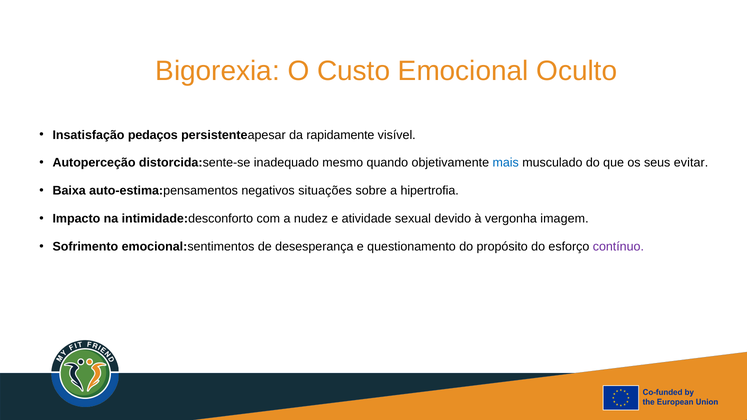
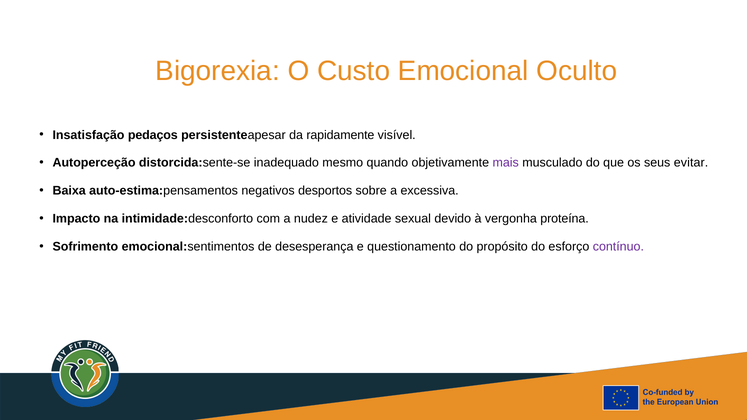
mais colour: blue -> purple (506, 163)
situações: situações -> desportos (325, 191)
hipertrofia: hipertrofia -> excessiva (430, 191)
imagem: imagem -> proteína (565, 219)
